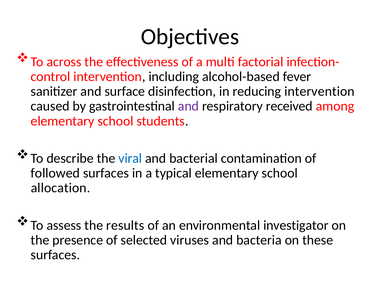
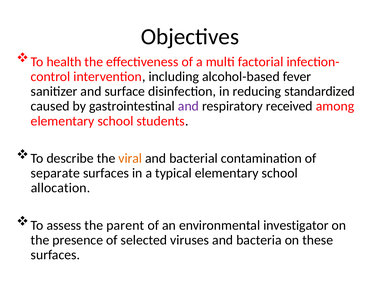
across: across -> health (64, 62)
reducing intervention: intervention -> standardized (320, 91)
viral colour: blue -> orange (130, 158)
followed: followed -> separate (55, 173)
results: results -> parent (125, 225)
